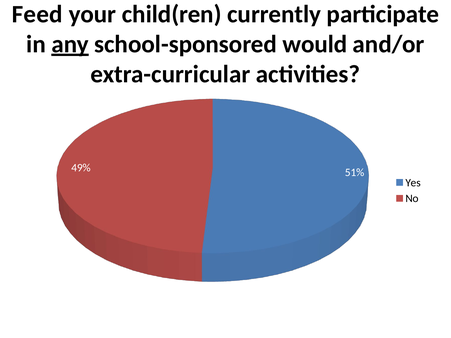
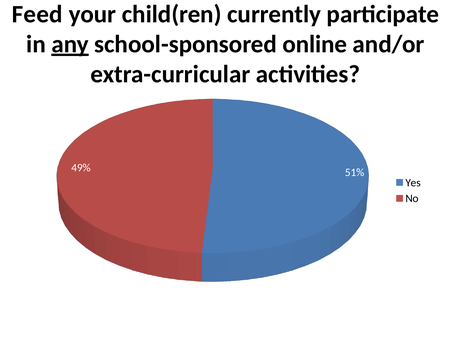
would: would -> online (315, 44)
